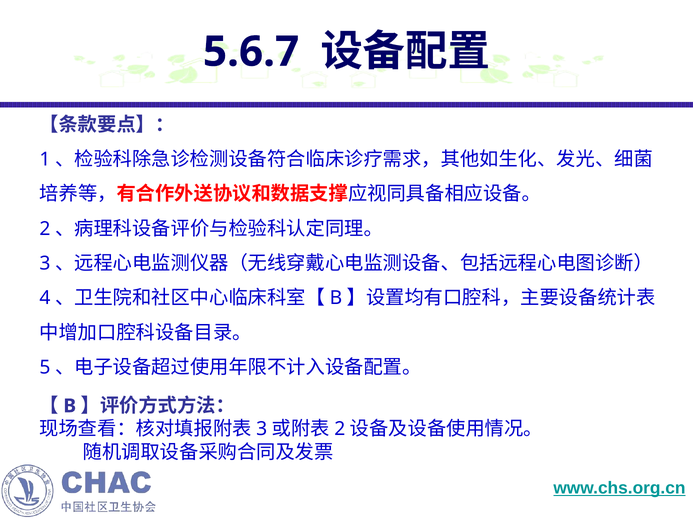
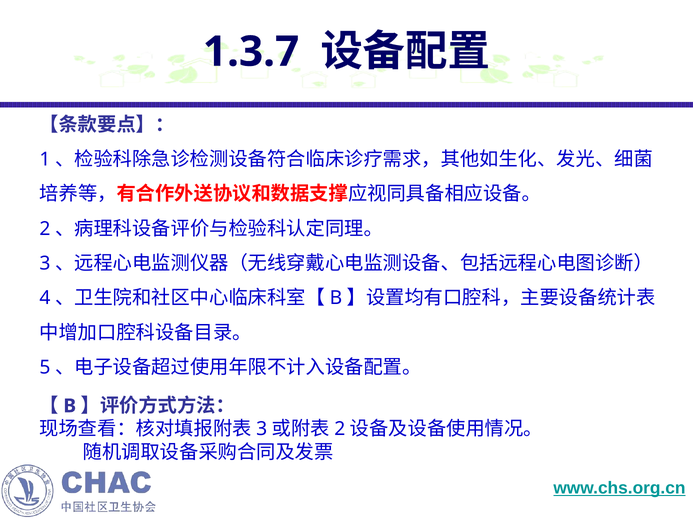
5.6.7: 5.6.7 -> 1.3.7 (251, 52)
